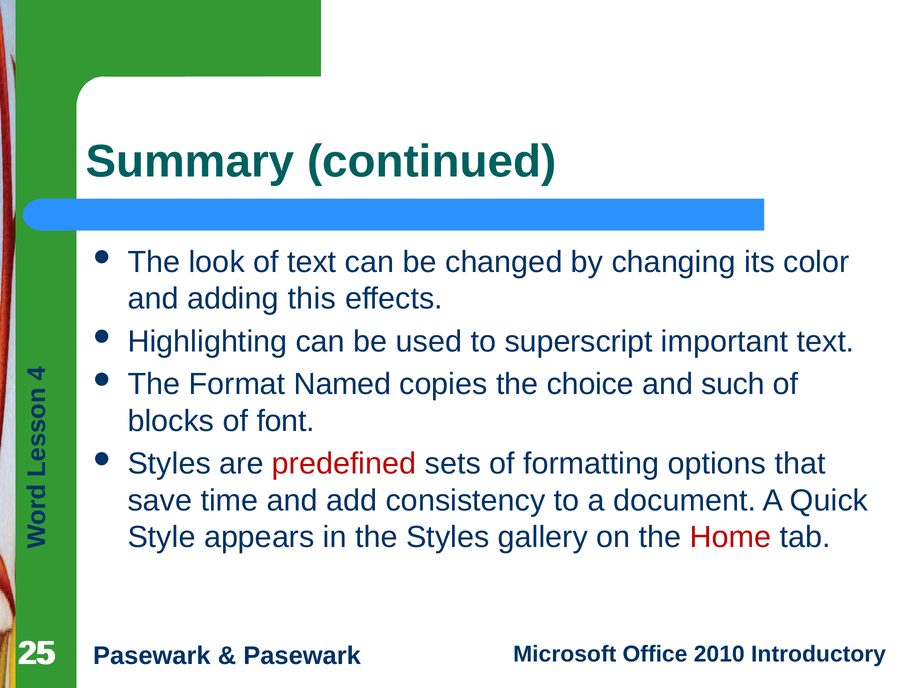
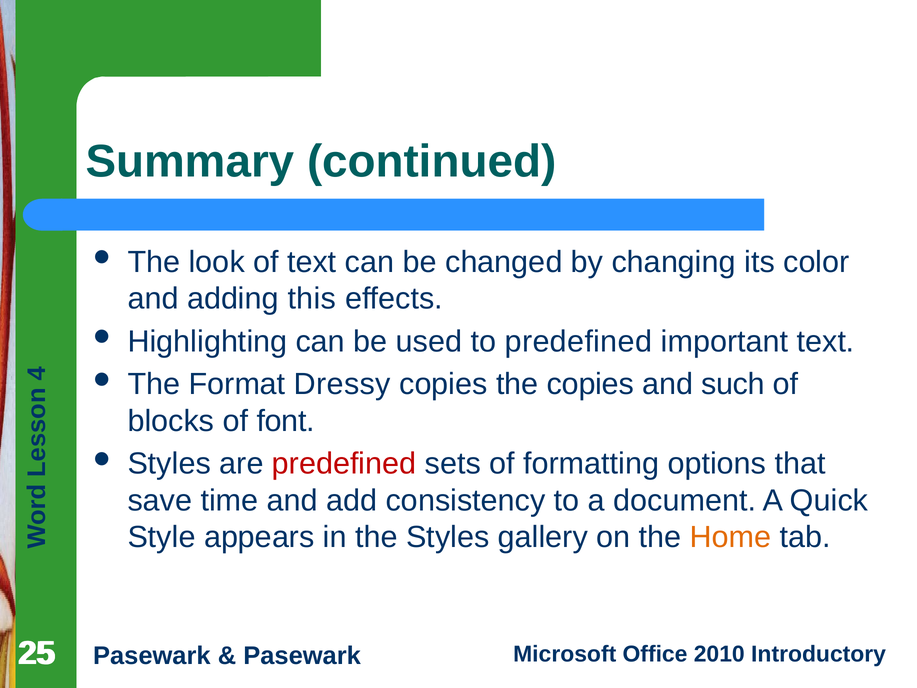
to superscript: superscript -> predefined (578, 341)
Named: Named -> Dressy (342, 384)
the choice: choice -> copies (590, 384)
Home colour: red -> orange (731, 537)
